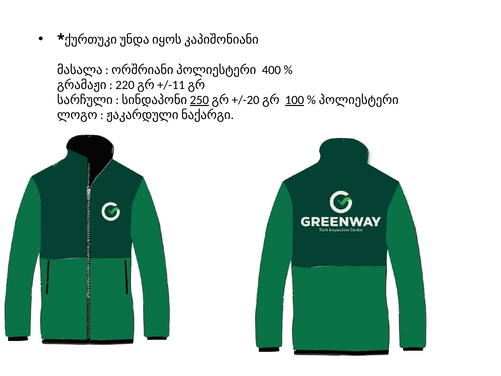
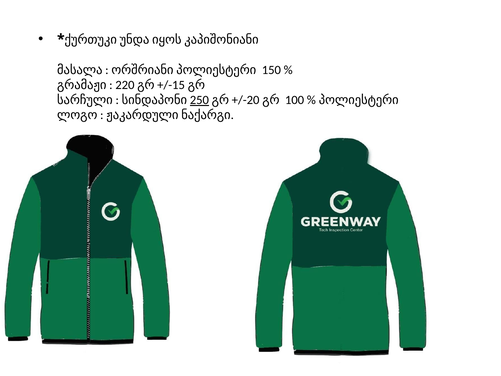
400: 400 -> 150 (271, 70)
+/-11: +/-11 -> +/-15 (171, 85)
100 underline: present -> none (295, 100)
